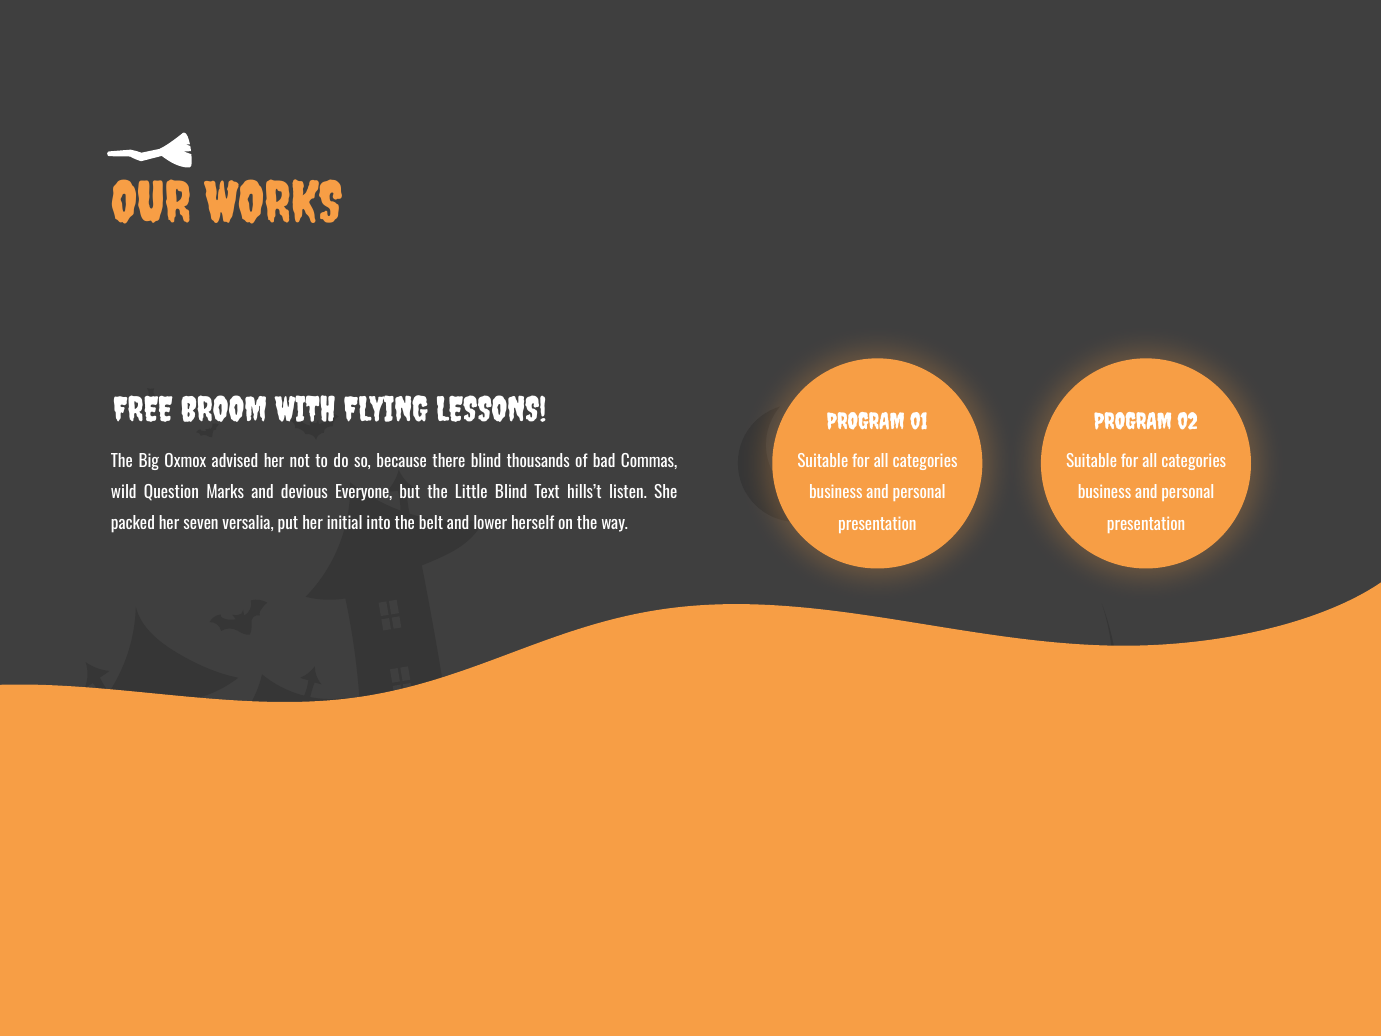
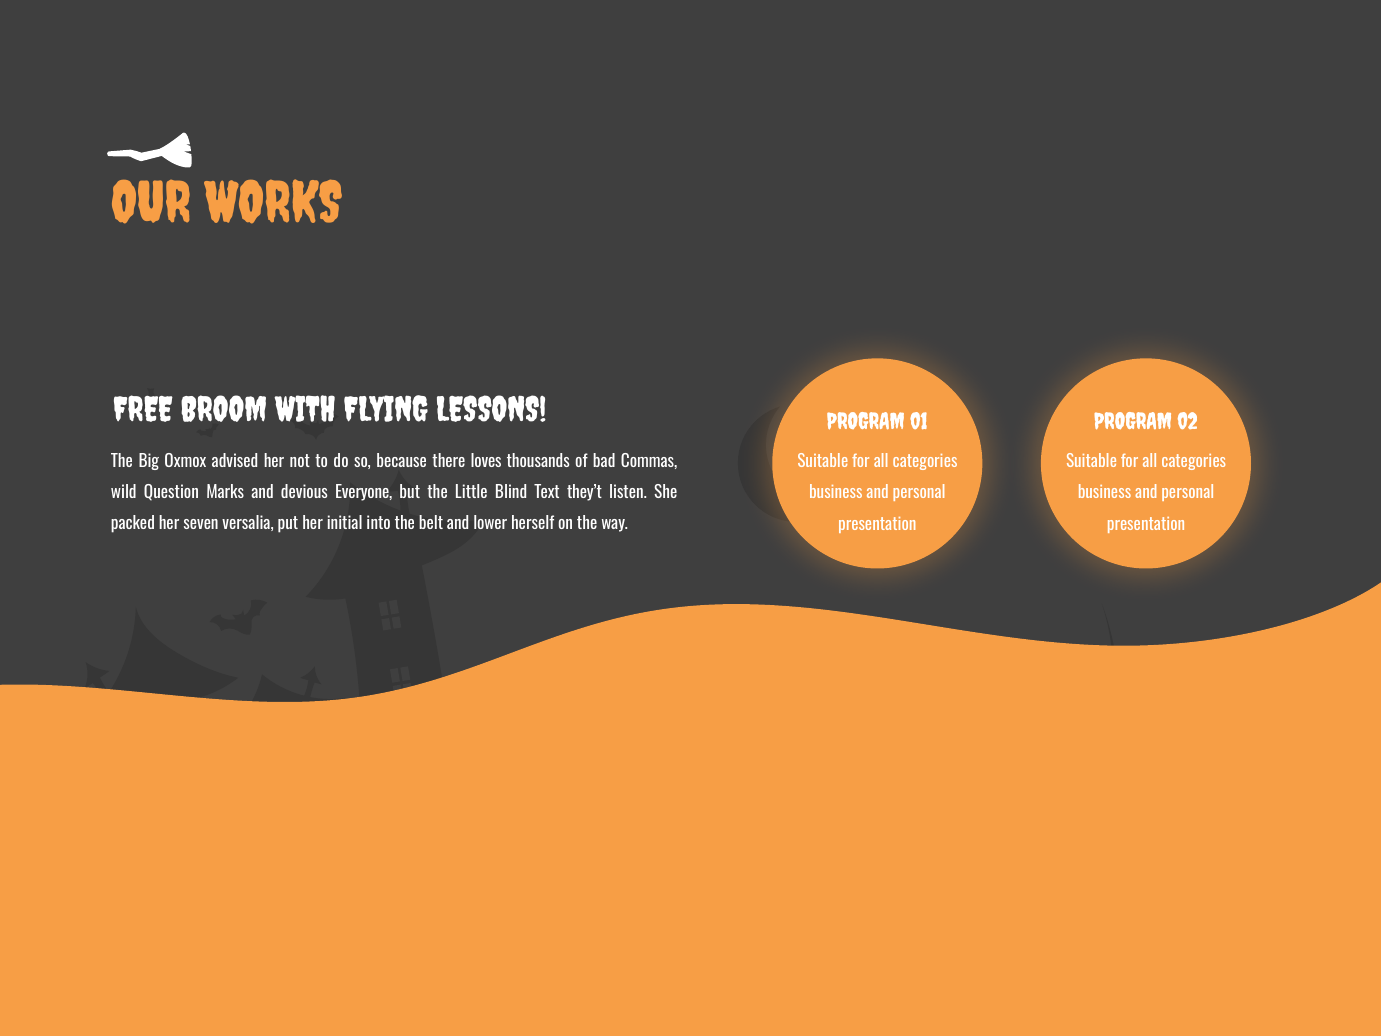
there blind: blind -> loves (486, 462)
hills’t: hills’t -> they’t (584, 493)
